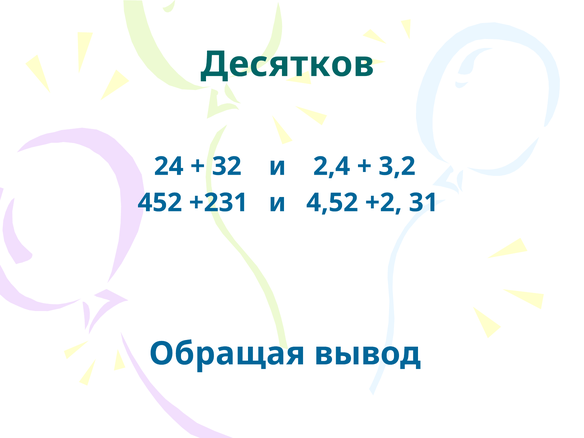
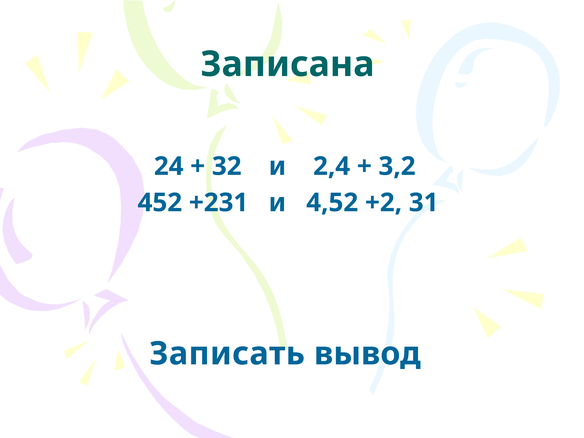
Десятков: Десятков -> Записана (287, 64)
Обращая: Обращая -> Записать (227, 354)
